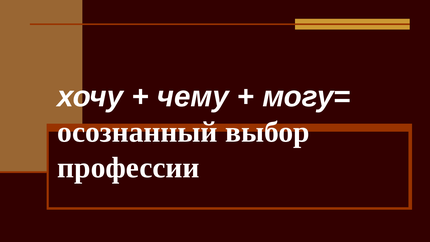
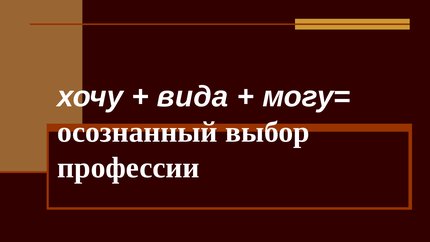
чему: чему -> вида (193, 97)
